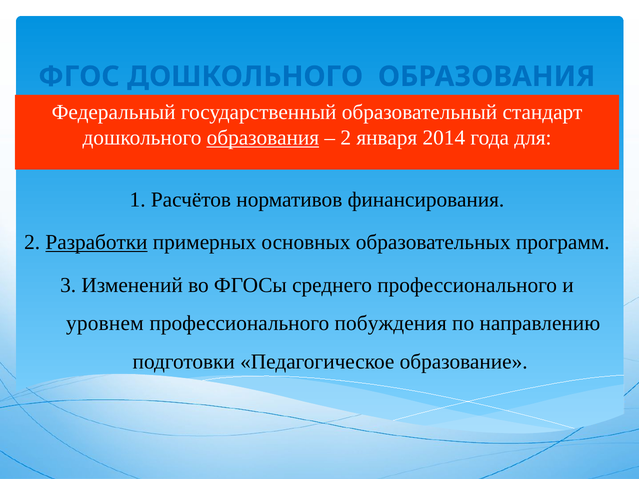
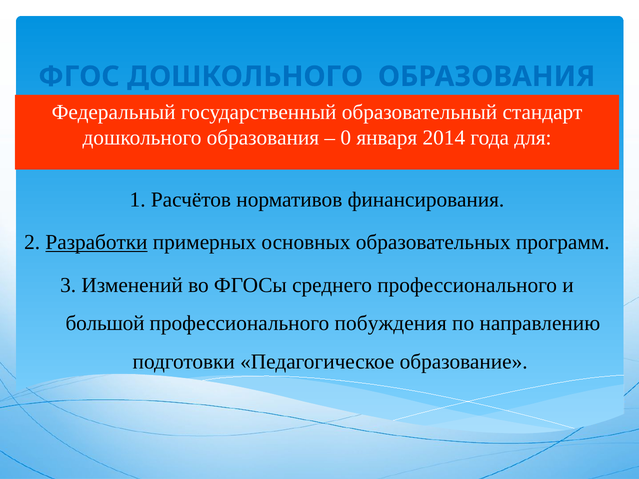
образования underline: present -> none (263, 138)
2: 2 -> 0 (346, 138)
уровнем: уровнем -> большой (105, 323)
